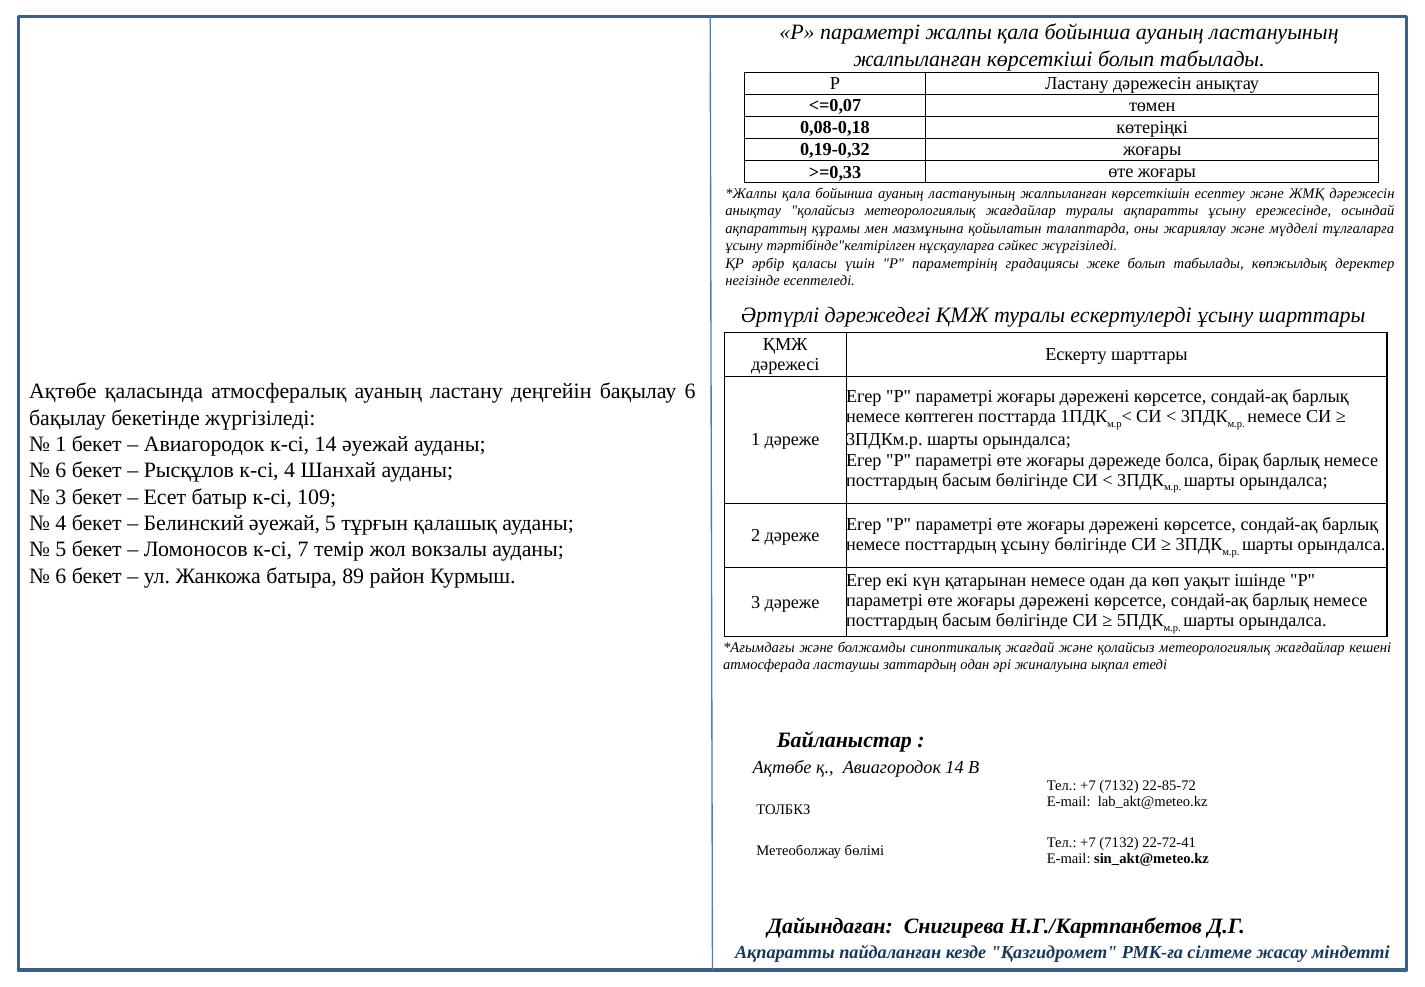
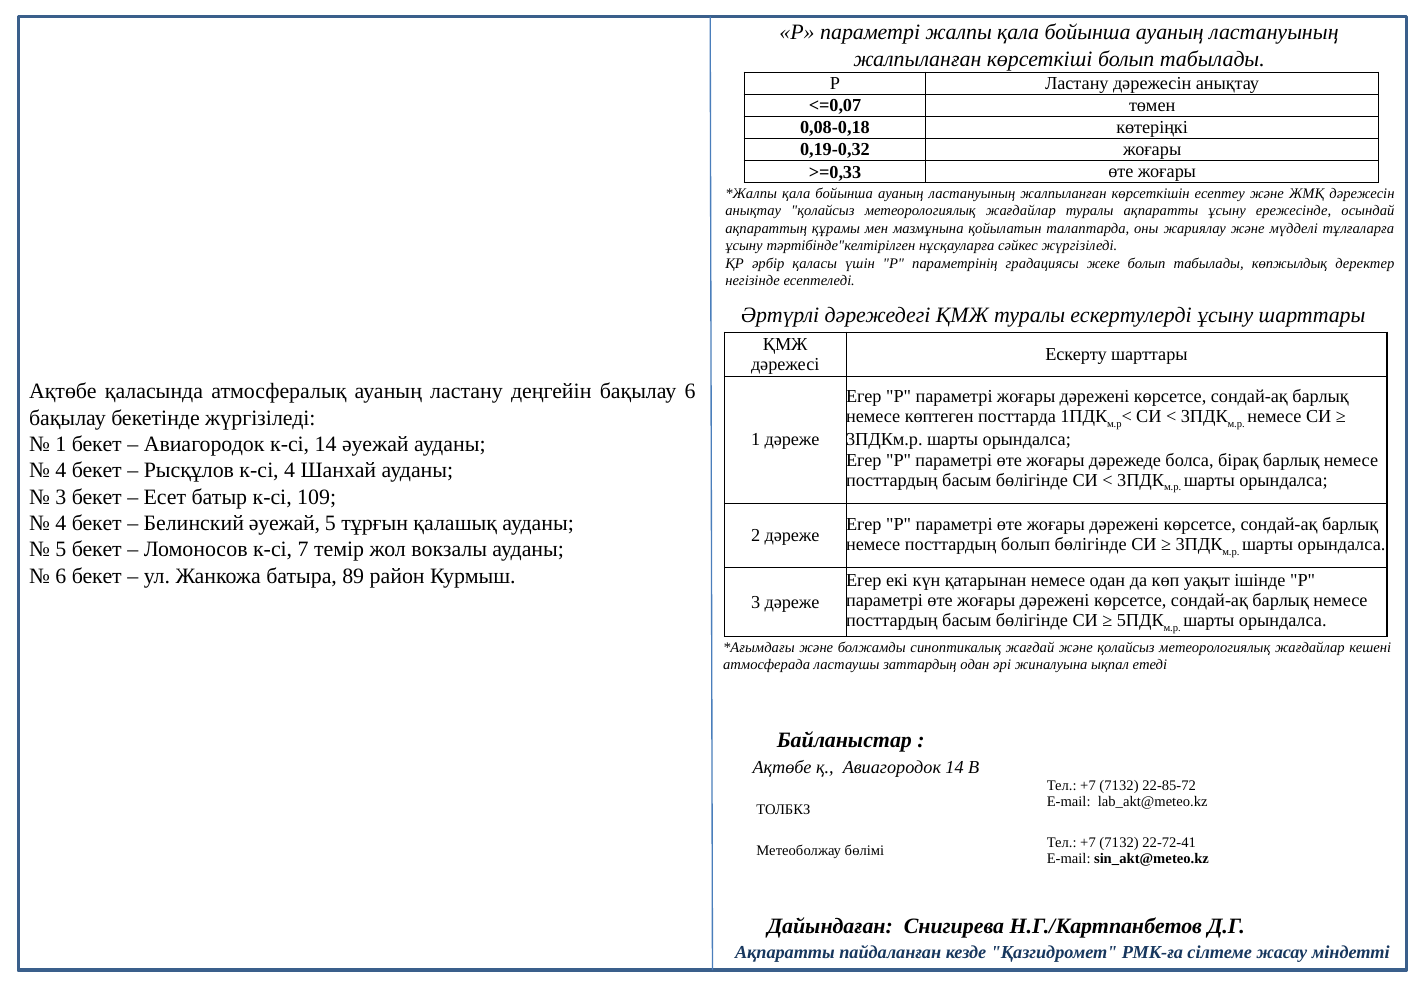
6: 6 -> 4 (61, 470)
посттардың ұсыну: ұсыну -> болып (1026, 544)
